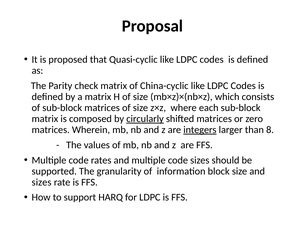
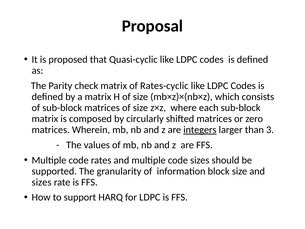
China-cyclic: China-cyclic -> Rates-cyclic (164, 86)
circularly underline: present -> none (145, 119)
8: 8 -> 3 (270, 130)
